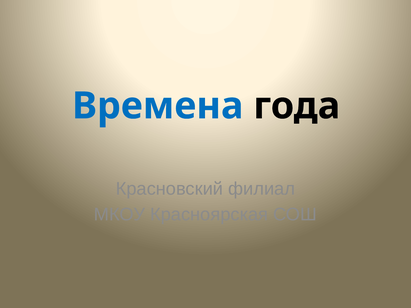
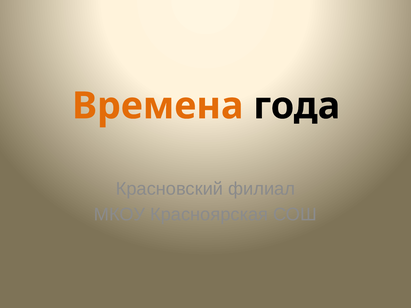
Времена colour: blue -> orange (158, 106)
